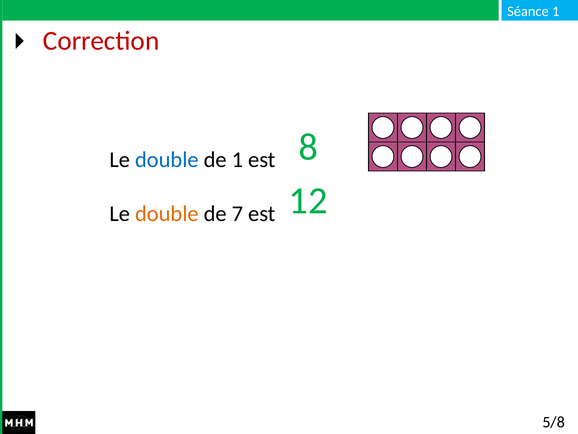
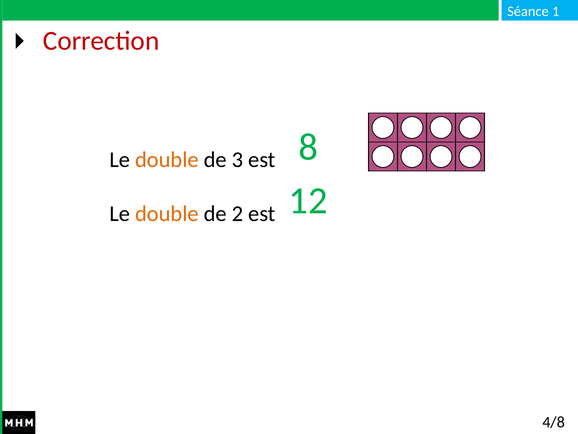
double colour: blue -> orange (167, 159)
de 1: 1 -> 3 (237, 159)
7: 7 -> 2 (237, 213)
5/8: 5/8 -> 4/8 (554, 422)
